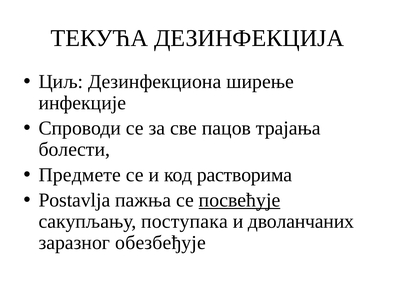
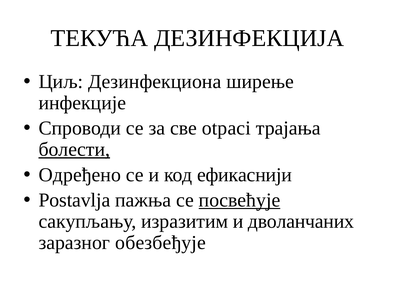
пацов: пацов -> otpaci (226, 128)
болести underline: none -> present (74, 150)
Предмете: Предмете -> Одређено (80, 175)
растворима: растворима -> ефикаснији (244, 175)
поступака: поступака -> изразитим (185, 222)
